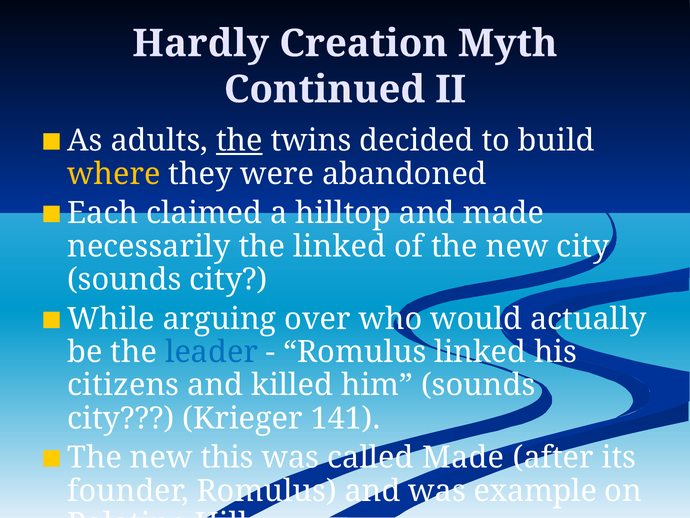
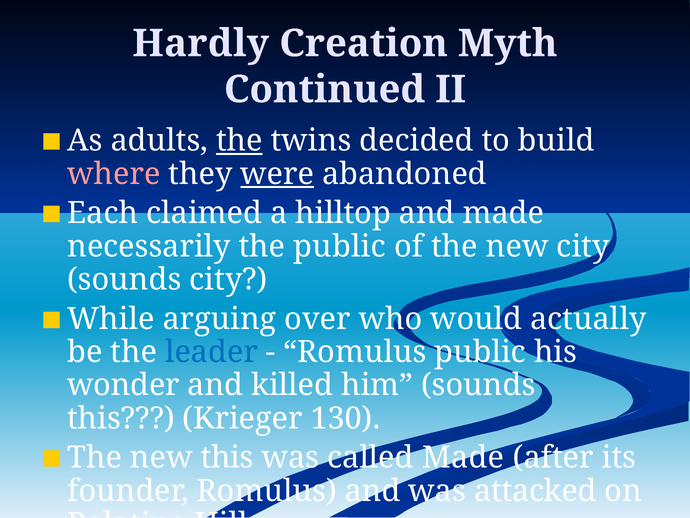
where colour: yellow -> pink (114, 174)
were underline: none -> present (277, 174)
the linked: linked -> public (340, 246)
Romulus linked: linked -> public (480, 352)
citizens: citizens -> wonder (123, 385)
city: city -> this (121, 418)
141: 141 -> 130 (345, 418)
example: example -> attacked (535, 490)
